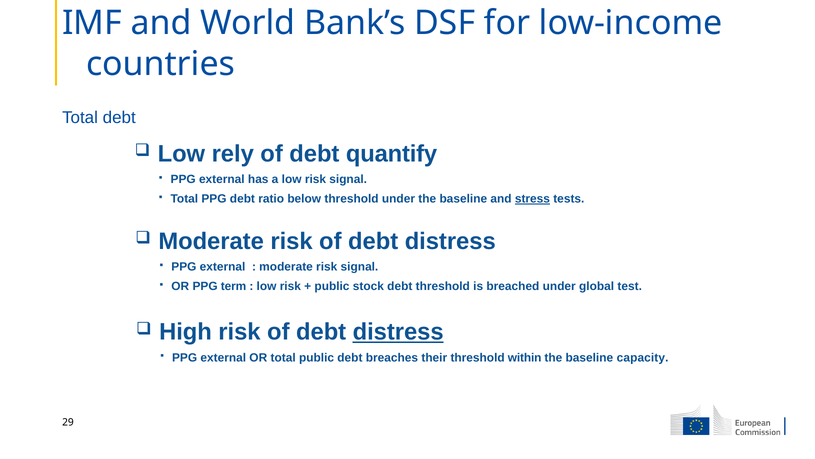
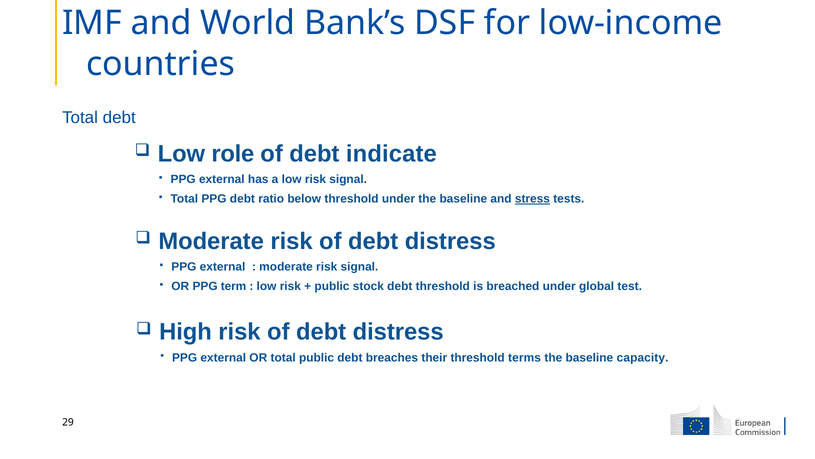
rely: rely -> role (233, 154)
quantify: quantify -> indicate (391, 154)
distress underline: present -> none (398, 332)
within: within -> terms (525, 357)
